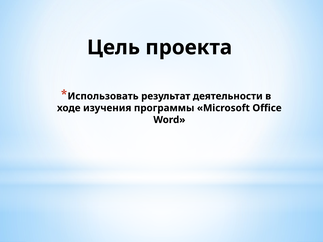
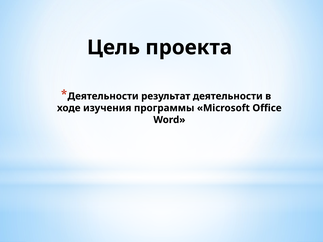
Использовать: Использовать -> Деятельности (103, 96)
